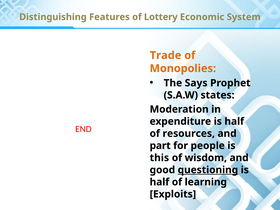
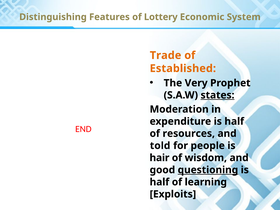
Monopolies: Monopolies -> Established (183, 68)
Says: Says -> Very (196, 83)
states underline: none -> present (218, 95)
part: part -> told (160, 146)
this: this -> hair (159, 158)
